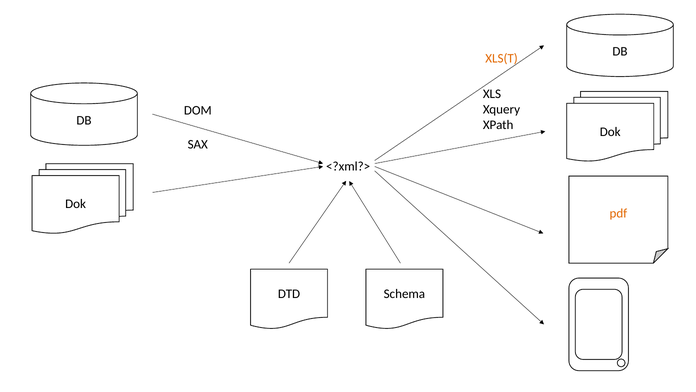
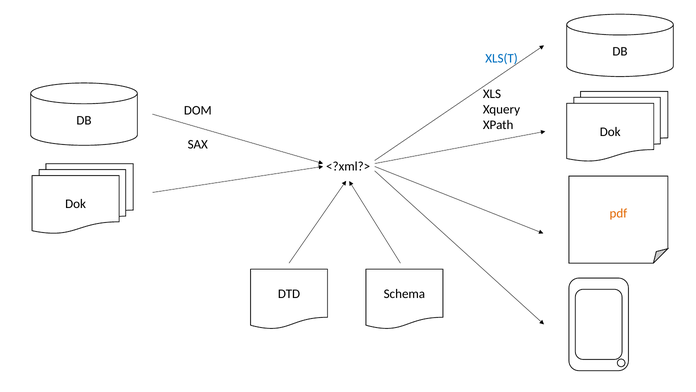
XLS(T colour: orange -> blue (502, 58)
